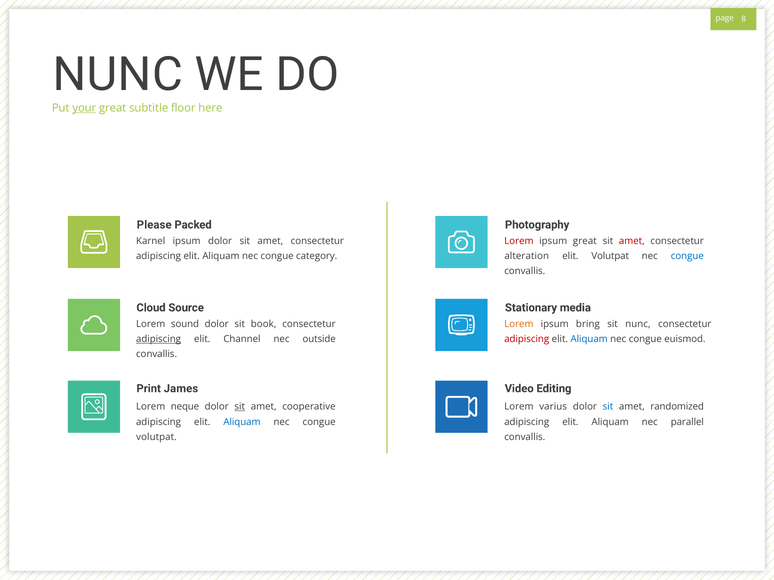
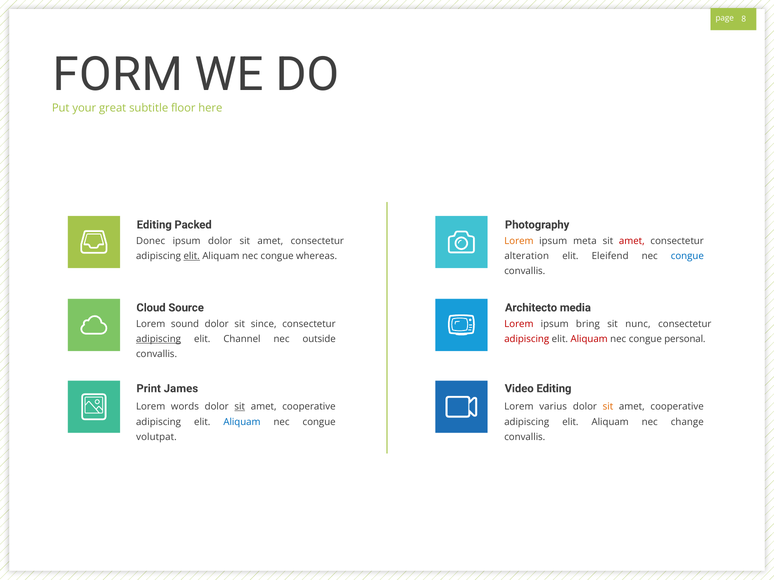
NUNC: NUNC -> FORM (118, 75)
your underline: present -> none (84, 108)
Please: Please -> Editing (154, 225)
Karnel: Karnel -> Donec (151, 241)
Lorem colour: red -> orange (519, 241)
ipsum great: great -> meta (585, 241)
elit underline: none -> present (192, 256)
category: category -> whereas (317, 256)
elit Volutpat: Volutpat -> Eleifend (610, 256)
Stationary: Stationary -> Architecto (531, 308)
book: book -> since (264, 324)
Lorem colour: orange -> red (519, 324)
Aliquam colour: blue -> red (589, 339)
euismod: euismod -> personal (685, 339)
neque: neque -> words (185, 407)
sit colour: blue -> orange (608, 407)
randomized: randomized -> cooperative (677, 407)
parallel: parallel -> change (687, 422)
